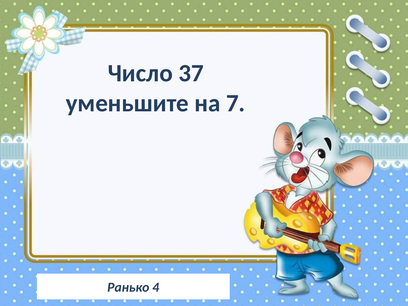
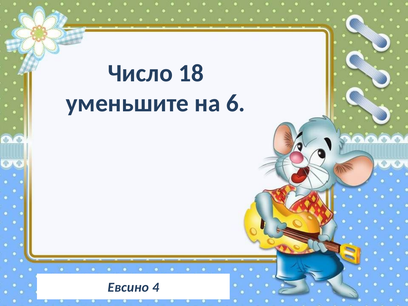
37: 37 -> 18 (191, 73)
7: 7 -> 6 (236, 103)
Ранько: Ранько -> Евсино (128, 287)
